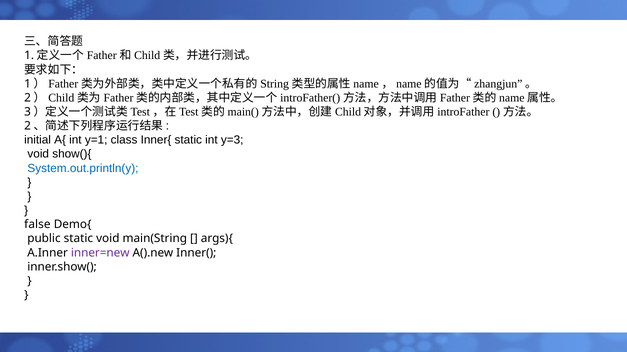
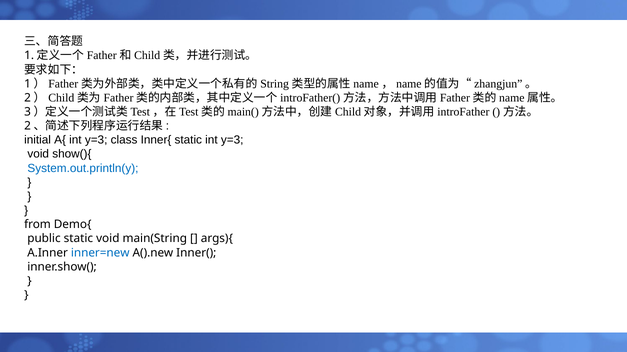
A{ int y=1: y=1 -> y=3 (96, 140)
false: false -> from (38, 225)
inner=new colour: purple -> blue (100, 253)
